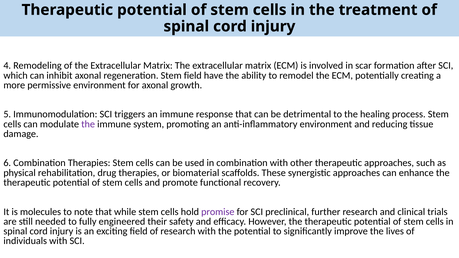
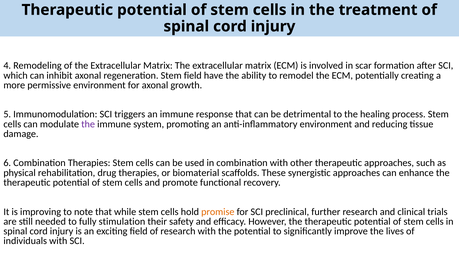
molecules: molecules -> improving (41, 212)
promise colour: purple -> orange (218, 212)
engineered: engineered -> stimulation (122, 222)
